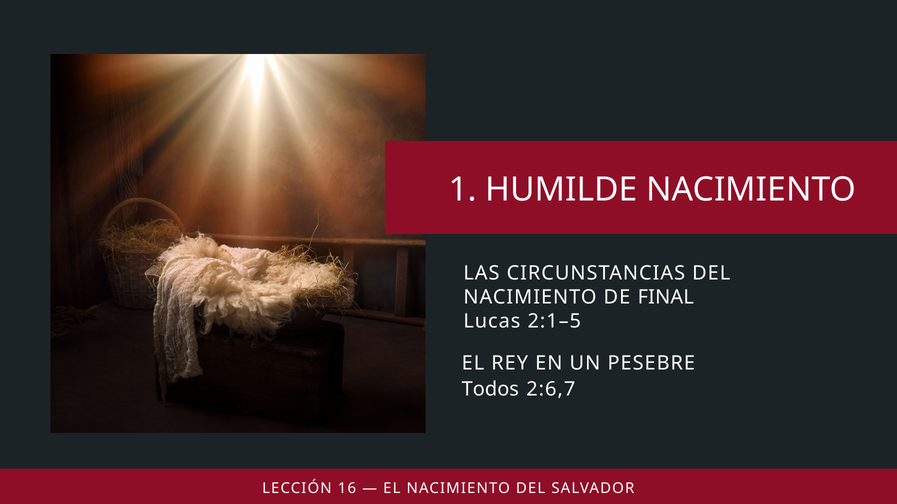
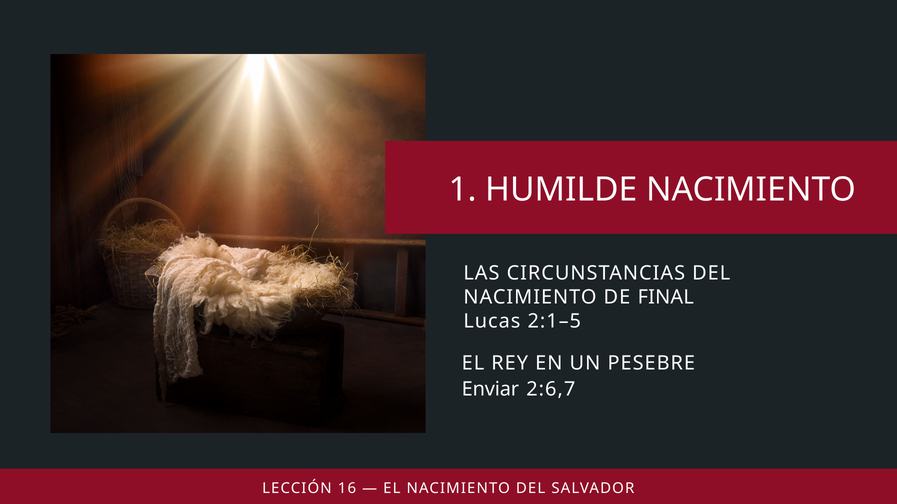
Todos: Todos -> Enviar (490, 390)
